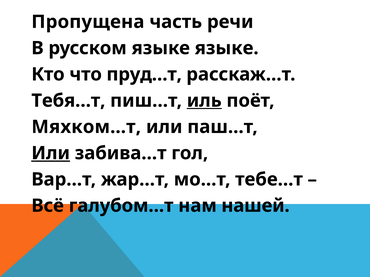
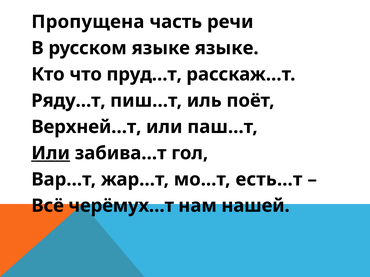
Тебя…т: Тебя…т -> Ряду…т (68, 101)
иль underline: present -> none (204, 101)
Мяхком…т: Мяхком…т -> Верхней…т (86, 127)
тебе…т: тебе…т -> есть…т (269, 180)
галубом…т: галубом…т -> черёмух…т (121, 206)
